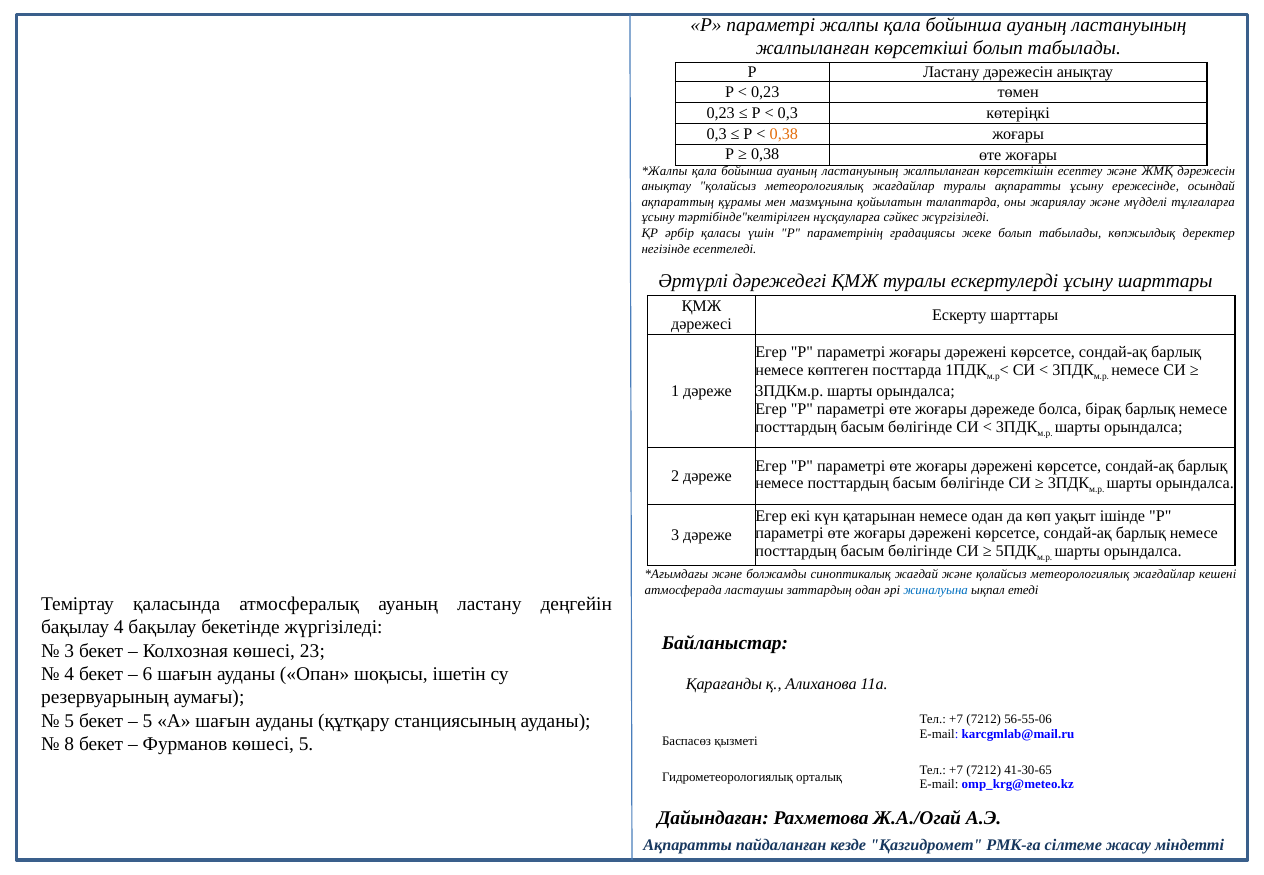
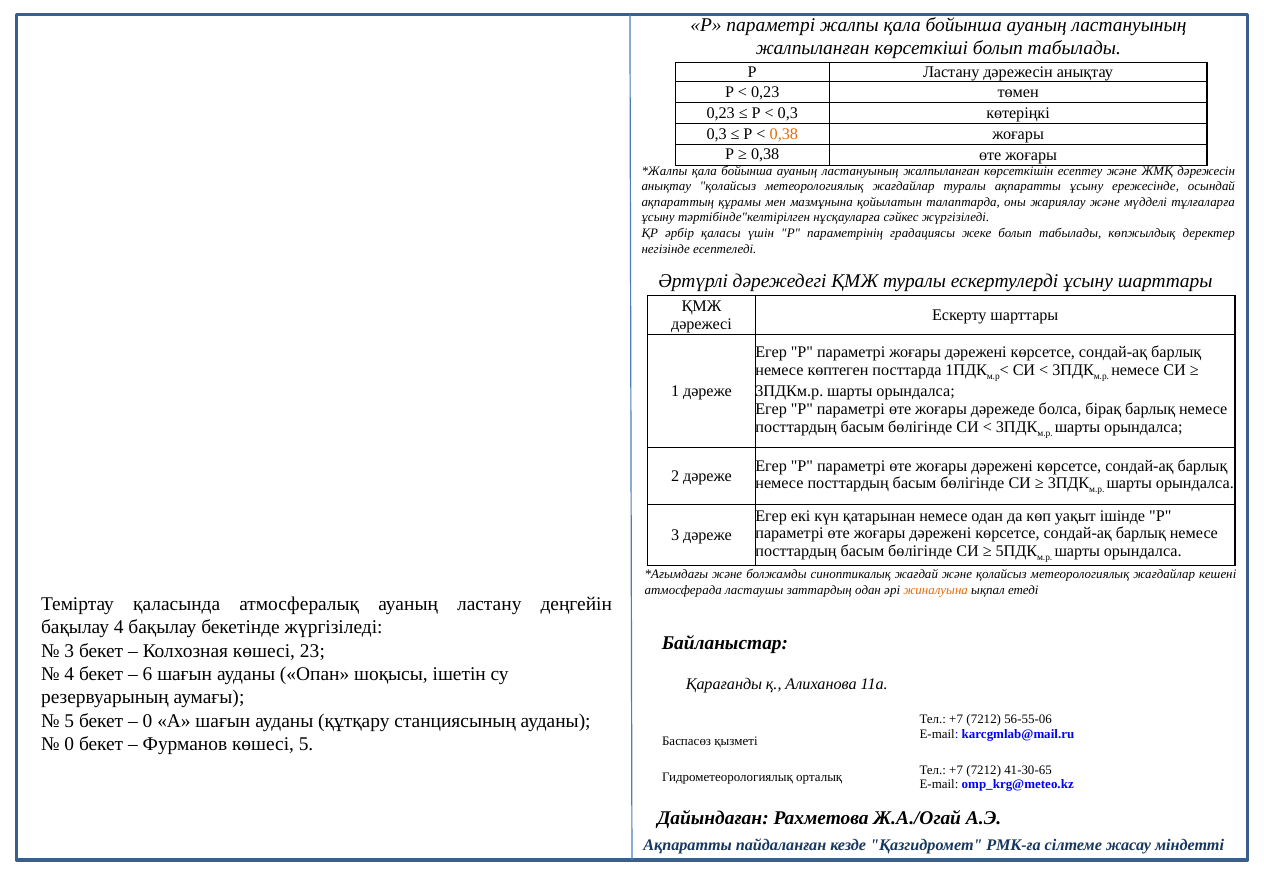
жиналуына colour: blue -> orange (936, 590)
5: 5 -> 0 (148, 721)
8: 8 -> 0 (69, 744)
